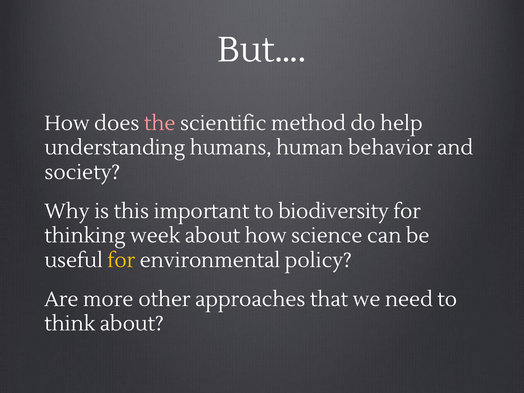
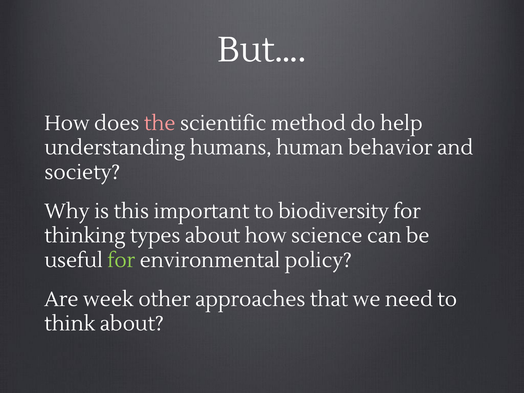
week: week -> types (155, 236)
for colour: yellow -> light green (121, 260)
more: more -> week (108, 299)
